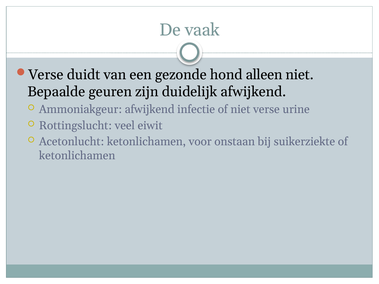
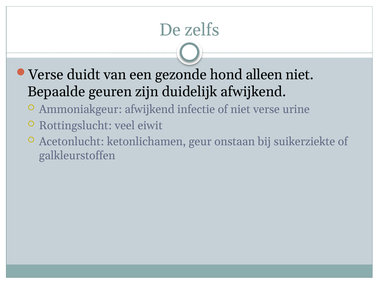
vaak: vaak -> zelfs (202, 30)
voor: voor -> geur (200, 142)
ketonlichamen: ketonlichamen -> galkleurstoffen (77, 156)
